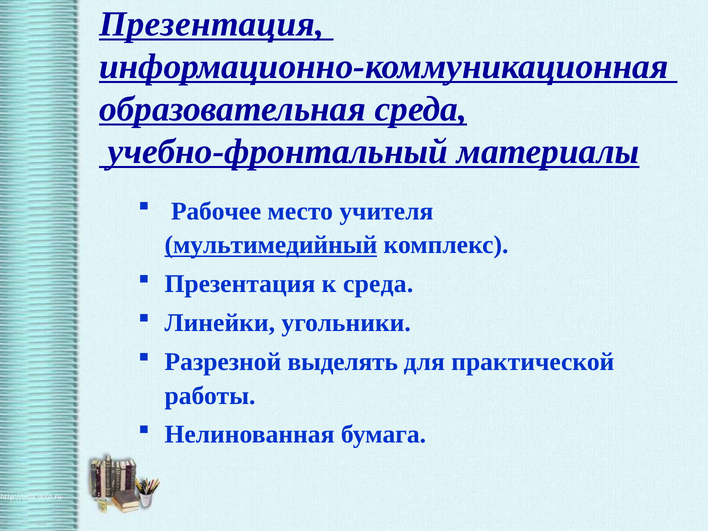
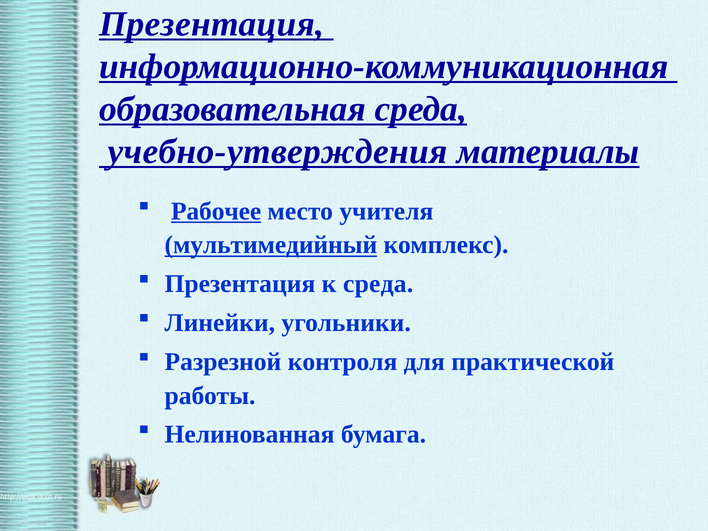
учебно-фронтальный: учебно-фронтальный -> учебно-утверждения (278, 152)
Рабочее underline: none -> present (216, 211)
выделять: выделять -> контроля (343, 362)
